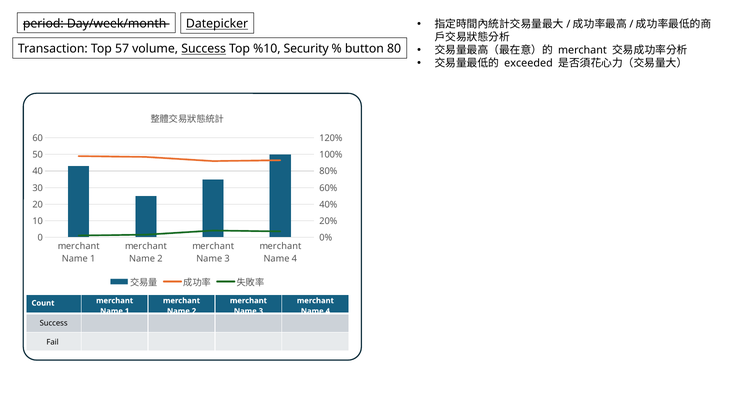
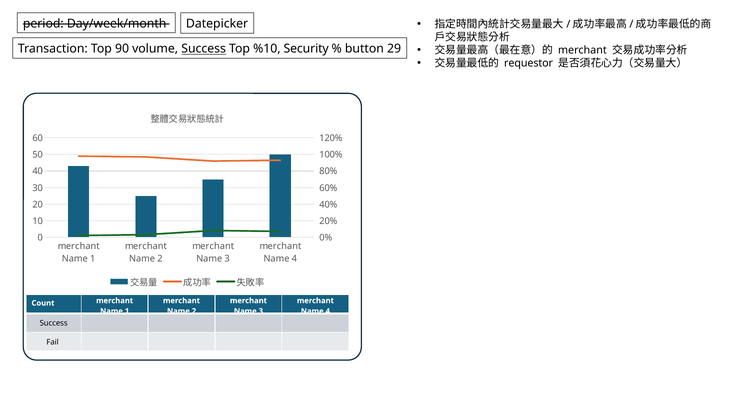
Datepicker underline: present -> none (217, 24)
57: 57 -> 90 (122, 49)
80: 80 -> 29 (394, 49)
exceeded: exceeded -> requestor (529, 63)
